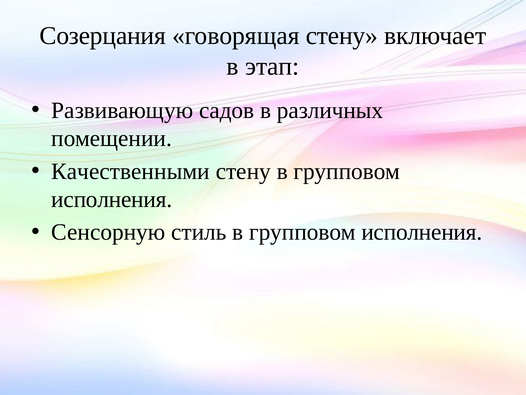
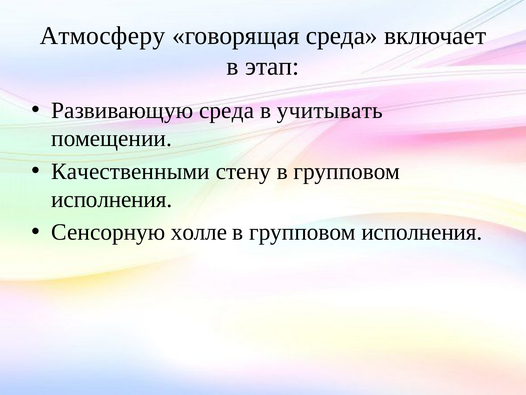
Созерцания: Созерцания -> Атмосферу (102, 36)
говорящая стену: стену -> среда (342, 36)
Развивающую садов: садов -> среда (227, 110)
различных: различных -> учитывать (330, 110)
стиль: стиль -> холле (199, 232)
